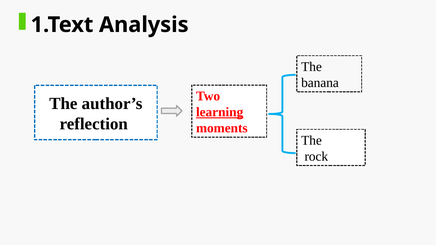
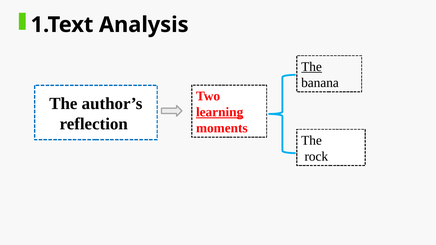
The underline: none -> present (312, 67)
